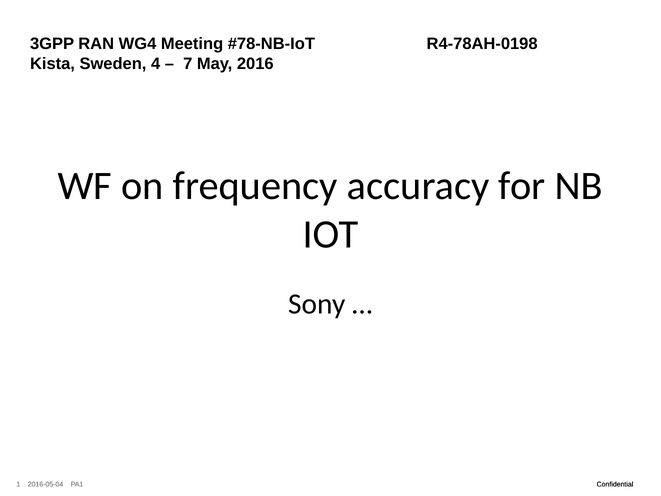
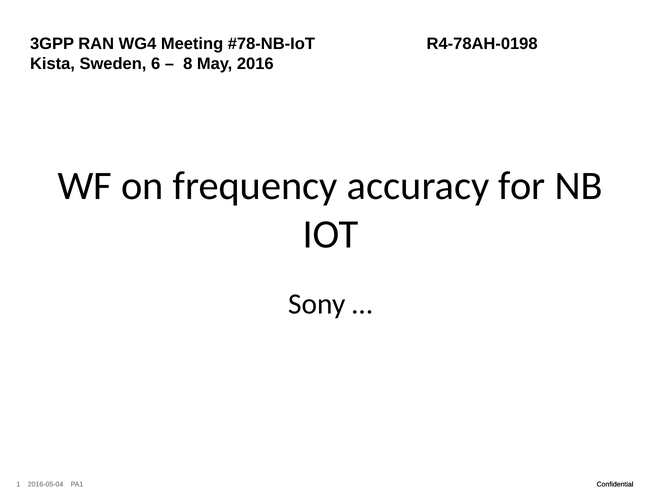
4: 4 -> 6 (156, 64)
7: 7 -> 8 (188, 64)
